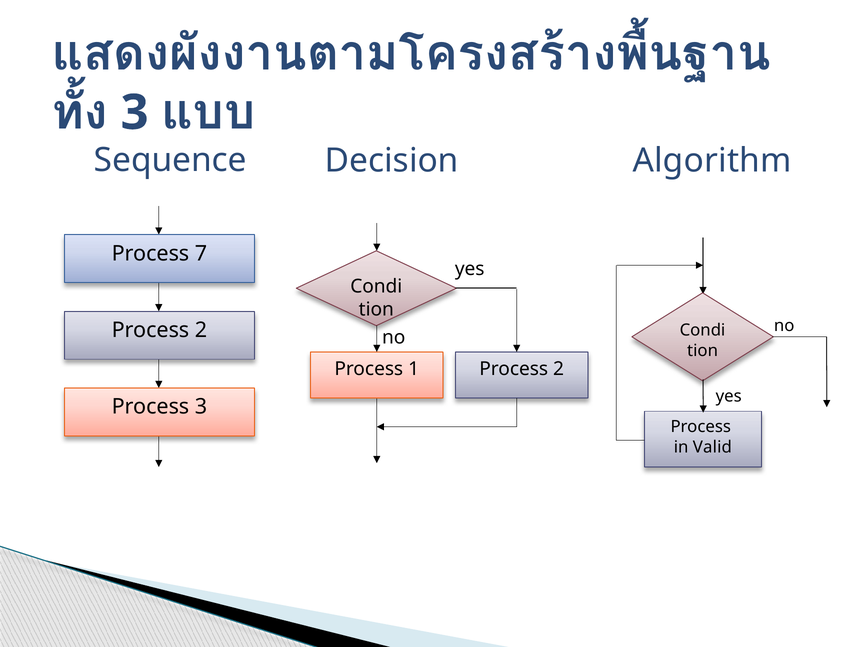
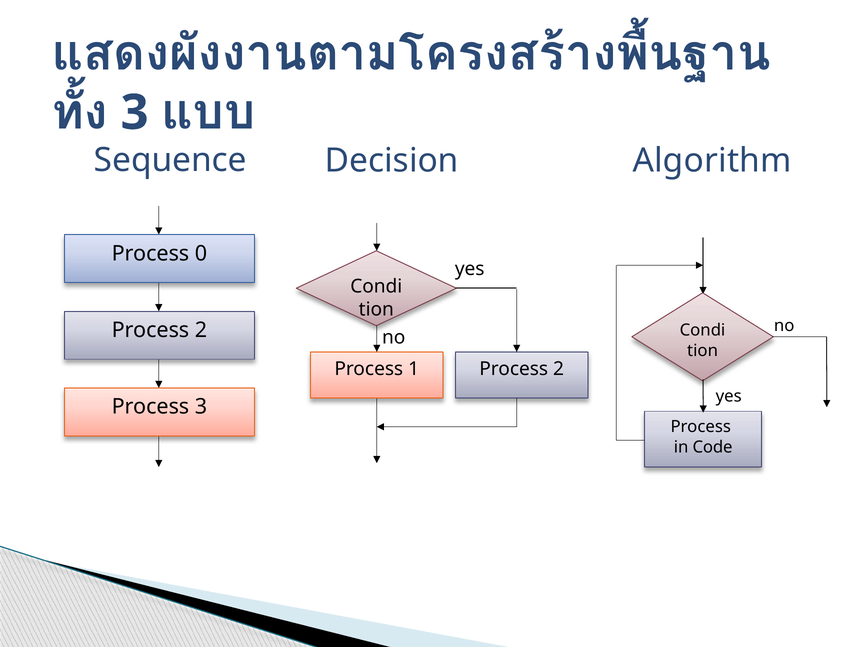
7: 7 -> 0 (201, 253)
Valid: Valid -> Code (713, 447)
